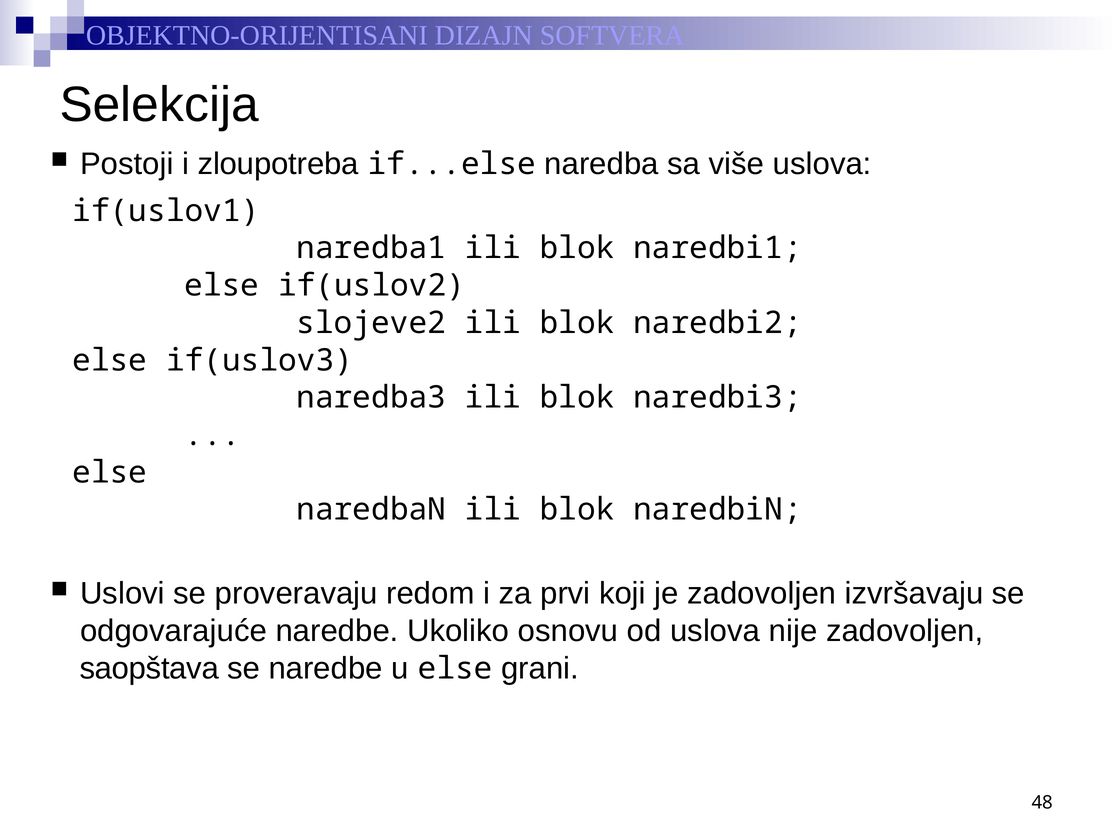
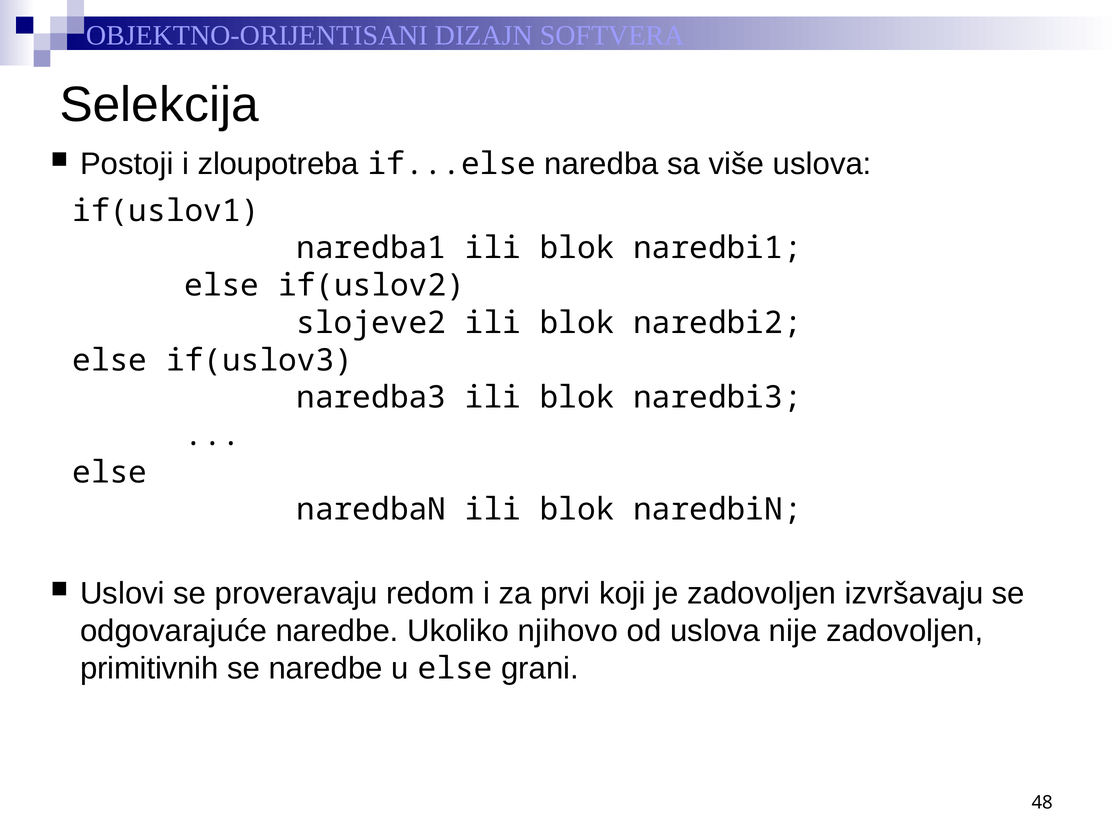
osnovu: osnovu -> njihovo (568, 631)
saopštava: saopštava -> primitivnih (149, 668)
